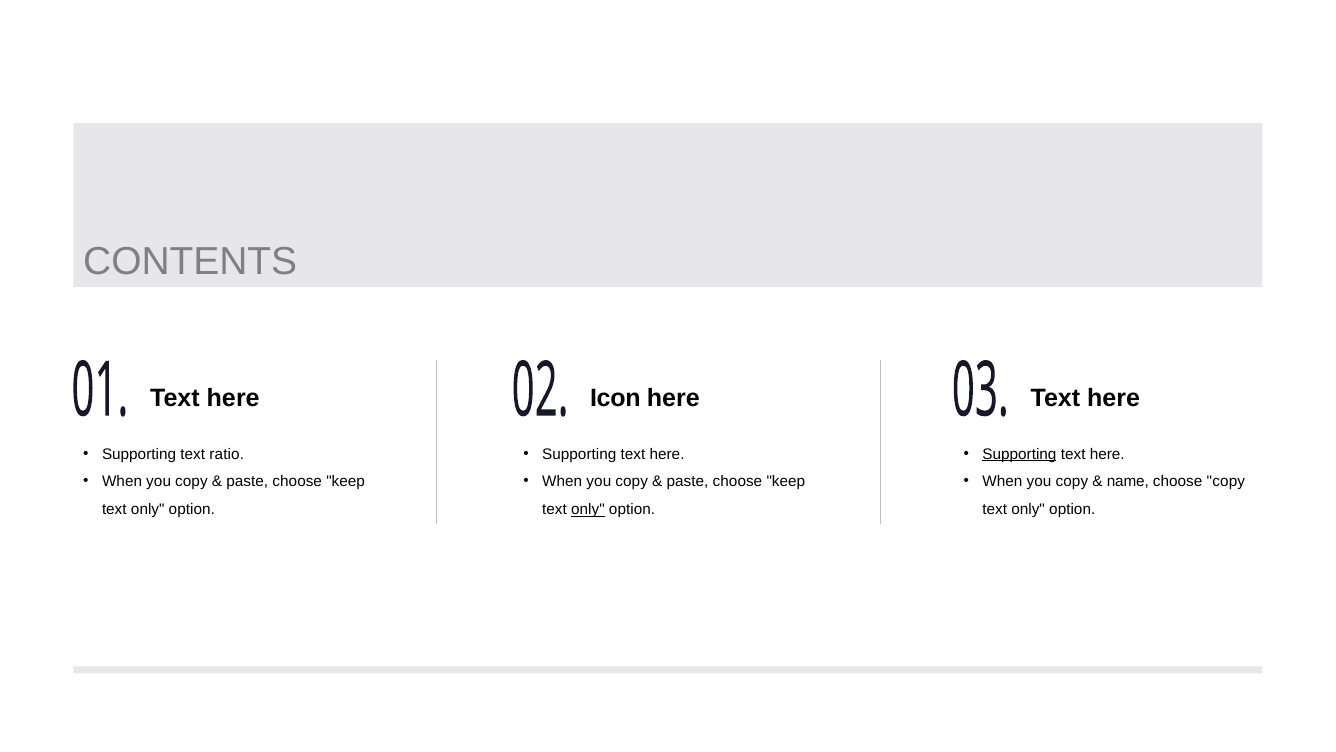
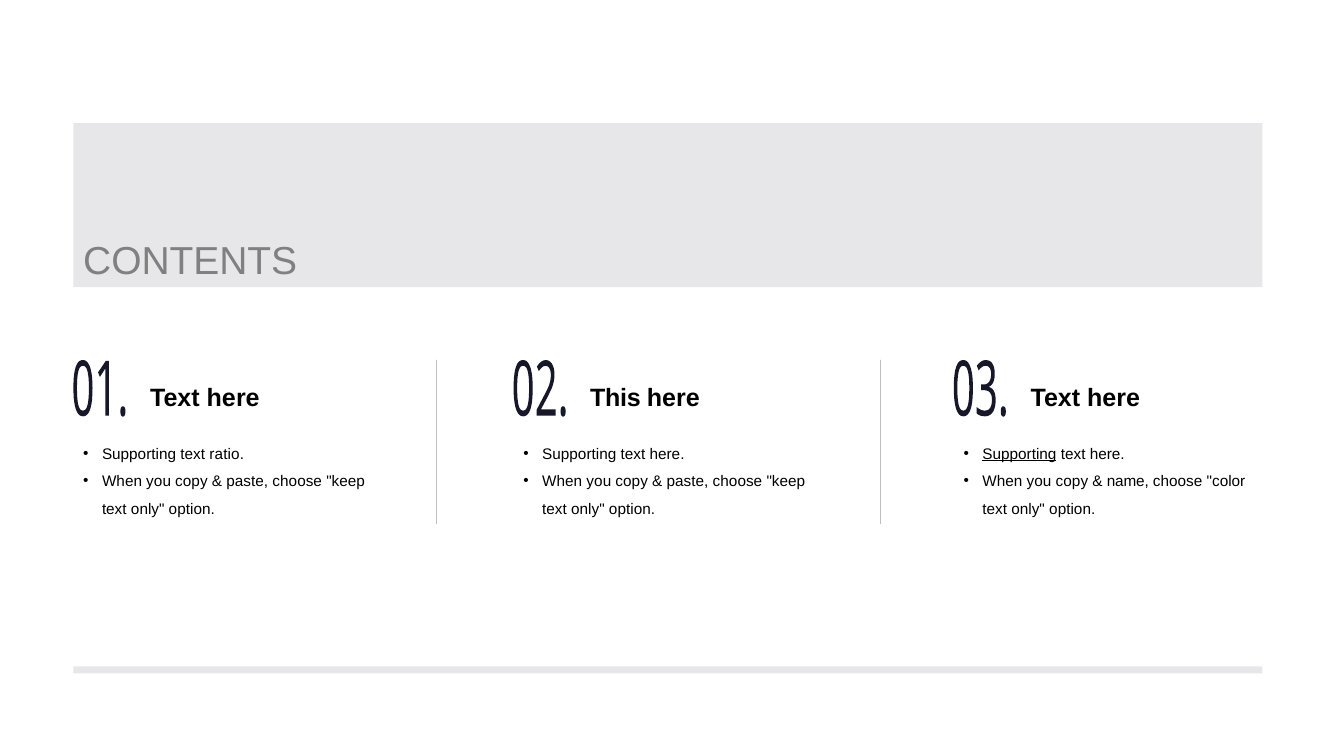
Icon: Icon -> This (615, 398)
choose copy: copy -> color (1226, 482)
only underline: present -> none (588, 509)
